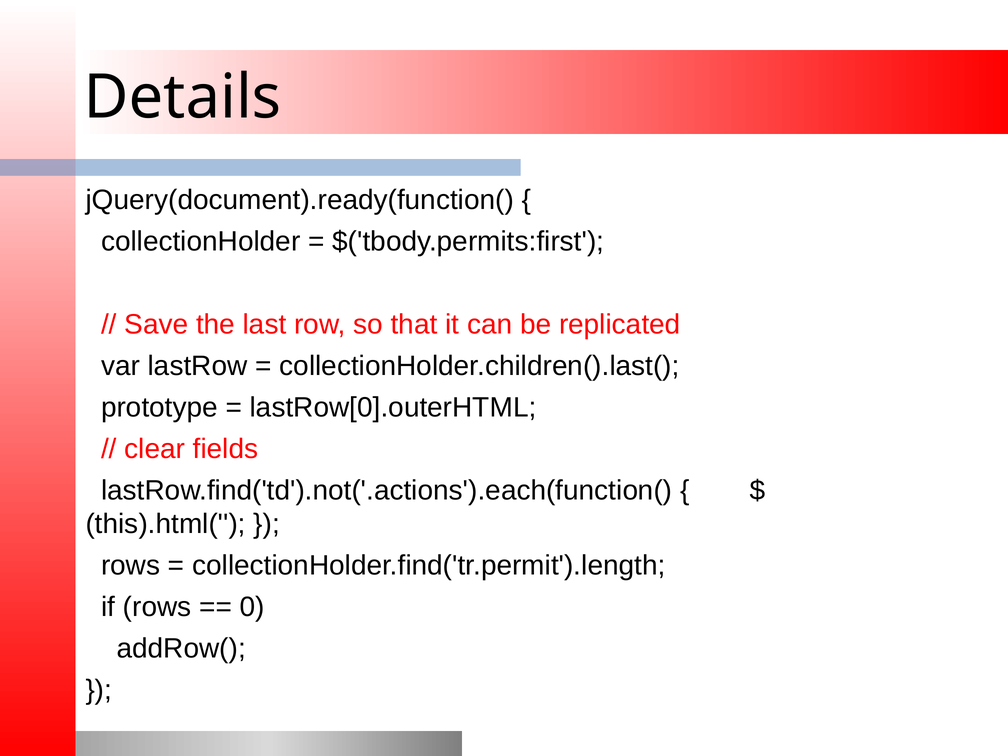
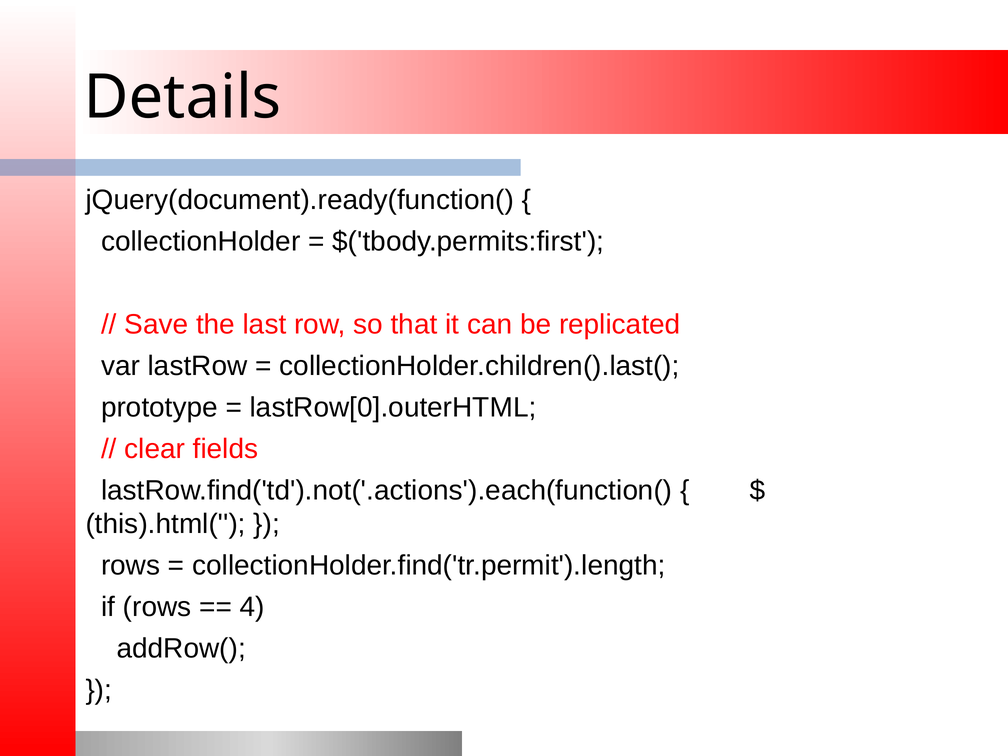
0: 0 -> 4 (252, 607)
